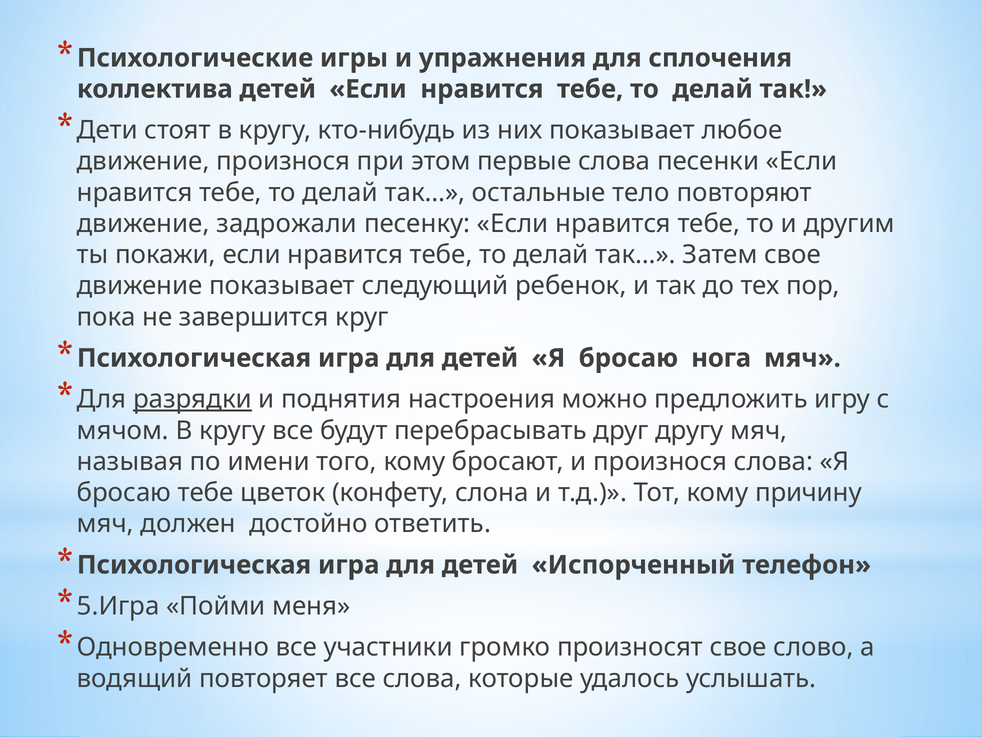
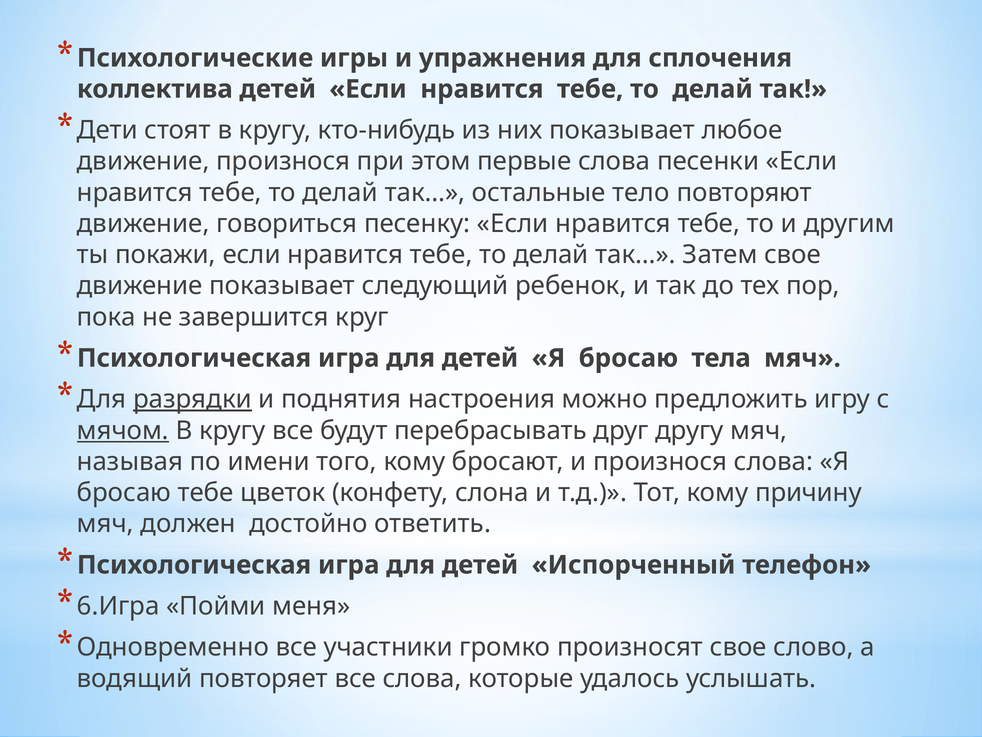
задрожали: задрожали -> говориться (287, 223)
нога: нога -> тела (721, 358)
мячом underline: none -> present (123, 430)
5.Игра: 5.Игра -> 6.Игра (118, 606)
